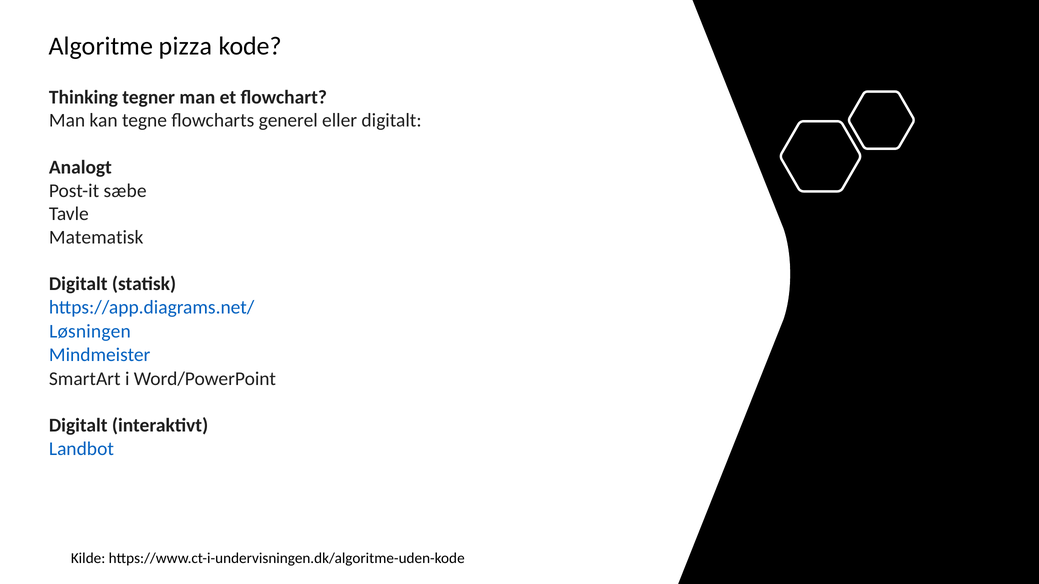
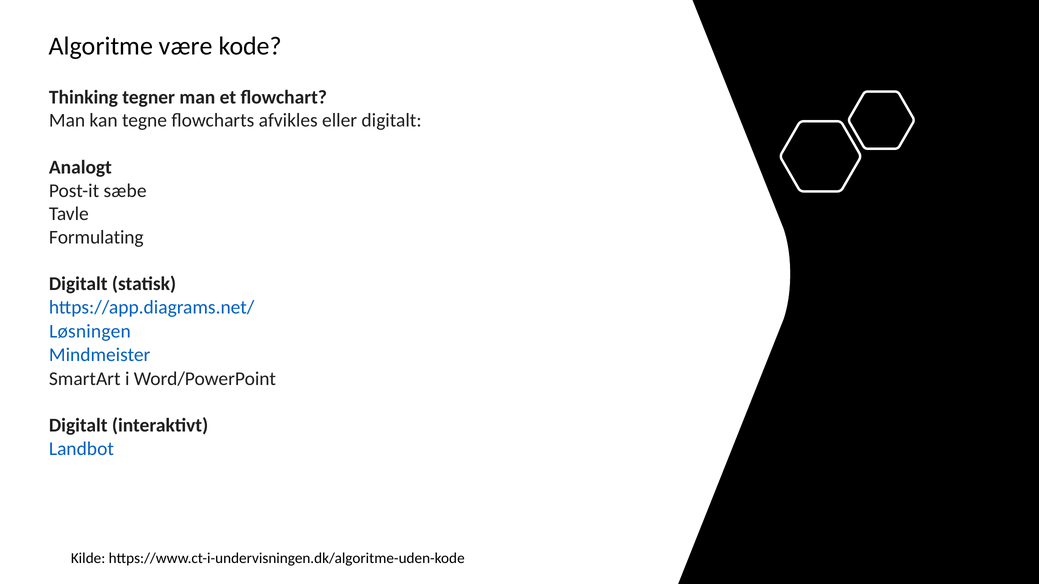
pizza: pizza -> være (186, 46)
generel: generel -> afvikles (288, 121)
Matematisk: Matematisk -> Formulating (96, 237)
